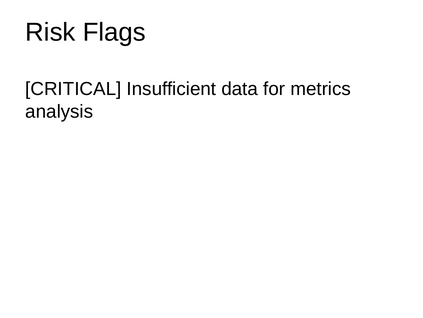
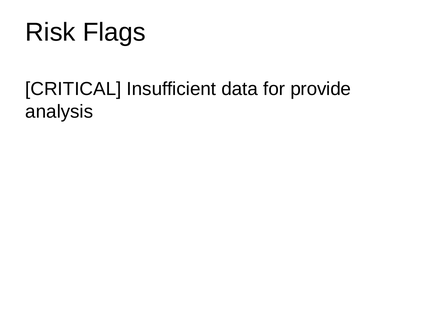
metrics: metrics -> provide (321, 89)
